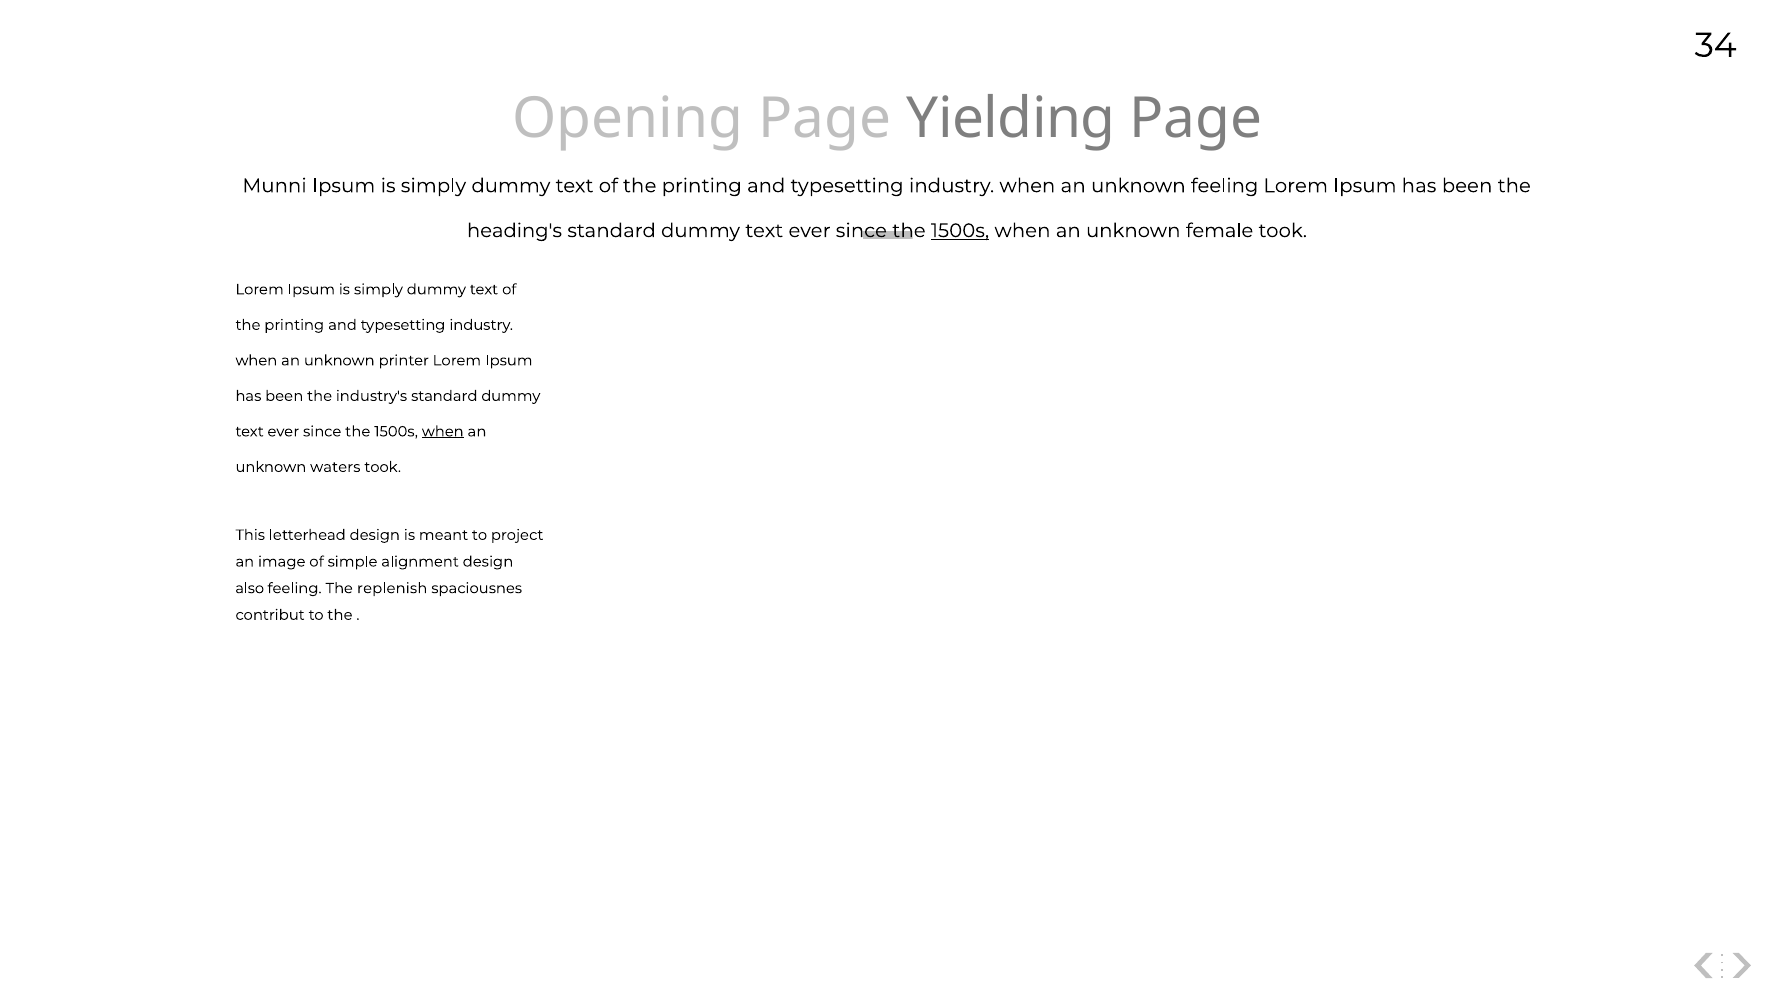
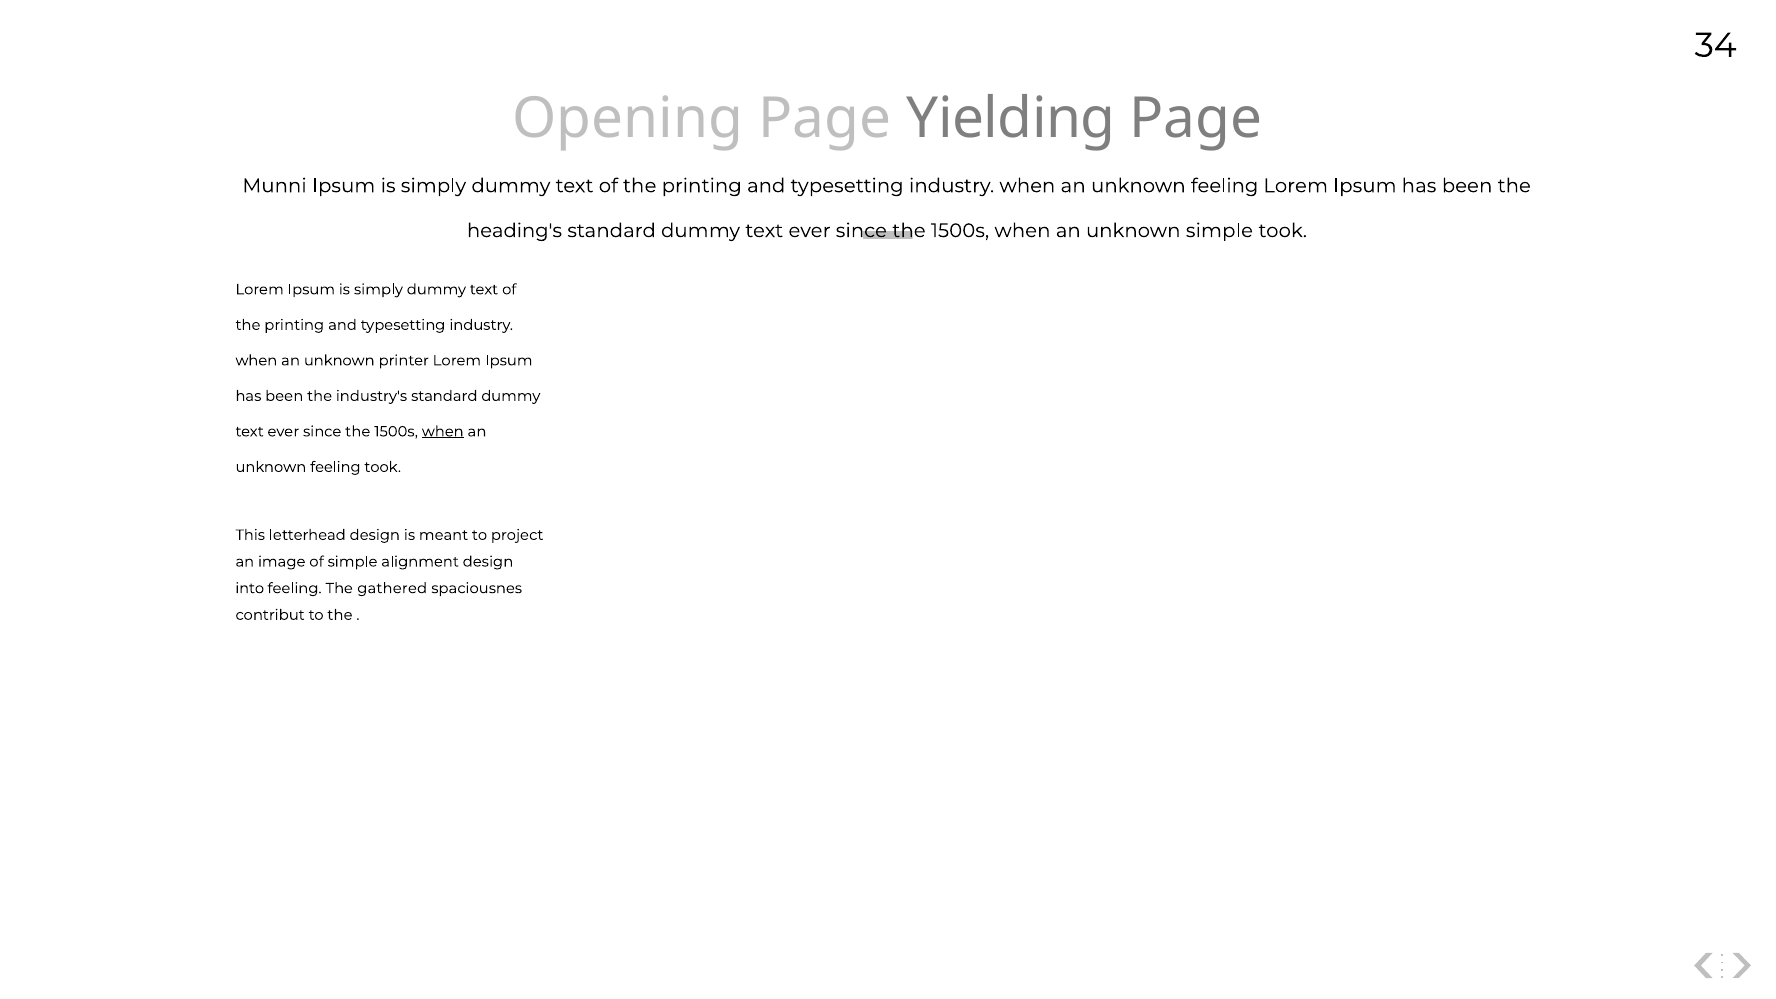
1500s underline: present -> none (960, 231)
unknown female: female -> simple (1219, 231)
waters: waters -> feeling (335, 467)
also: also -> into (250, 588)
replenish: replenish -> gathered (392, 588)
